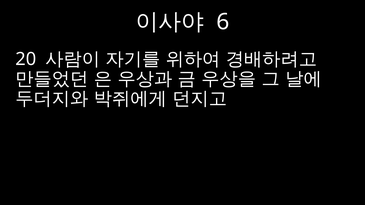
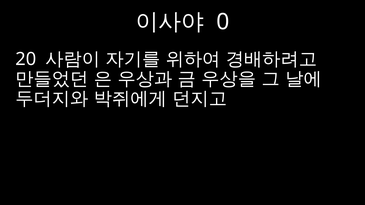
6: 6 -> 0 (223, 22)
